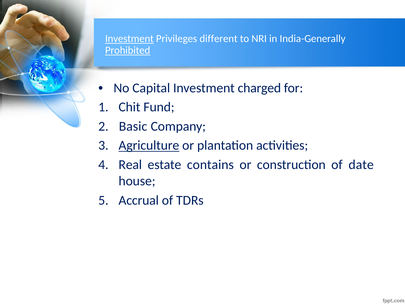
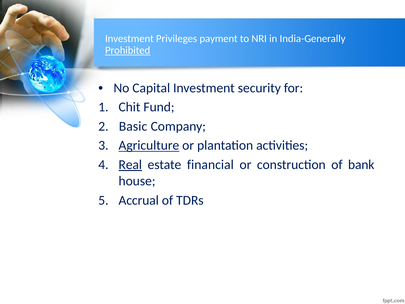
Investment underline: present -> none (129, 39)
different: different -> payment (219, 39)
charged: charged -> security (259, 88)
Real underline: none -> present (130, 165)
contains: contains -> financial (210, 165)
date: date -> bank (361, 165)
